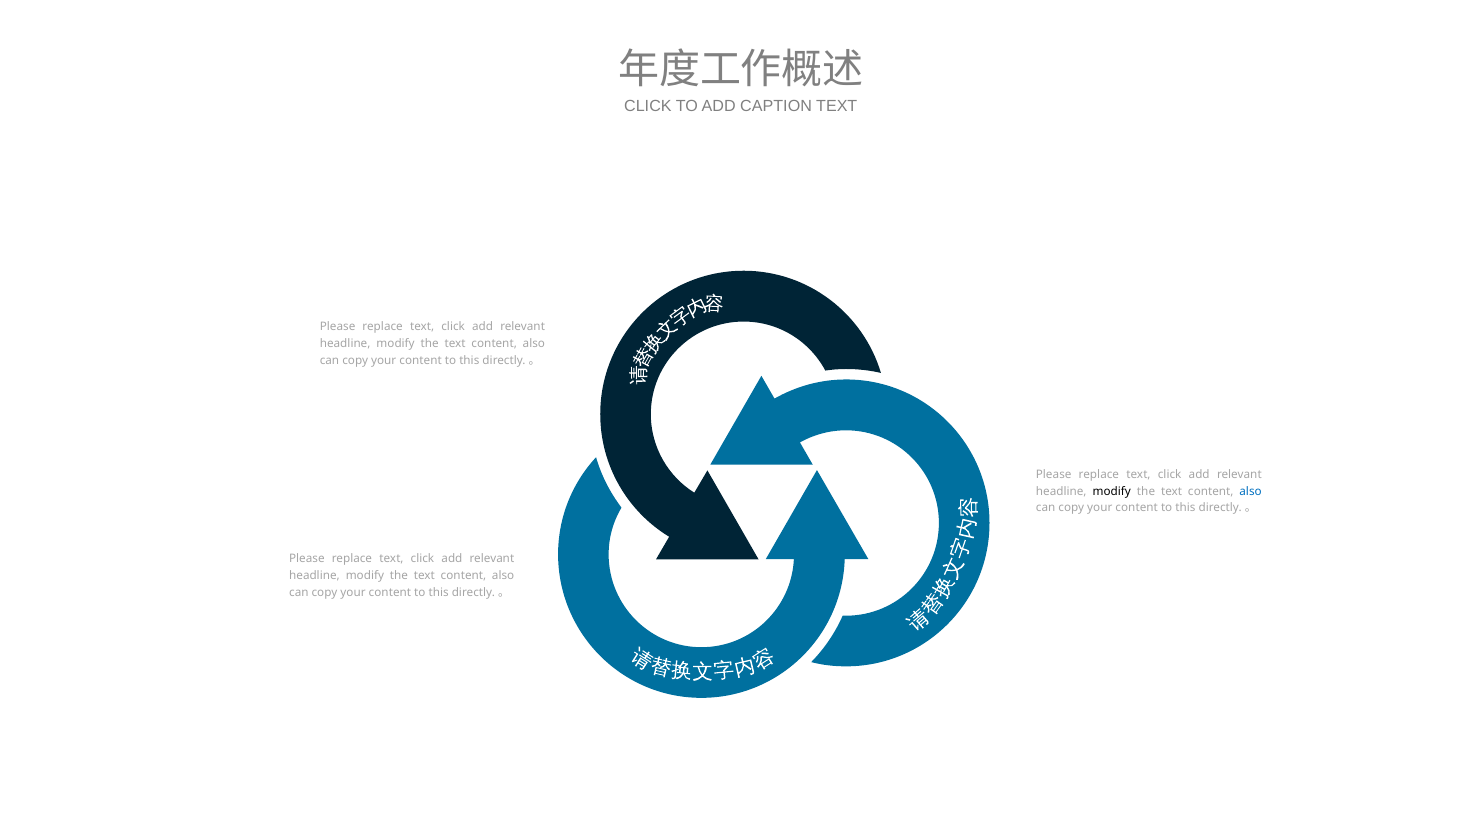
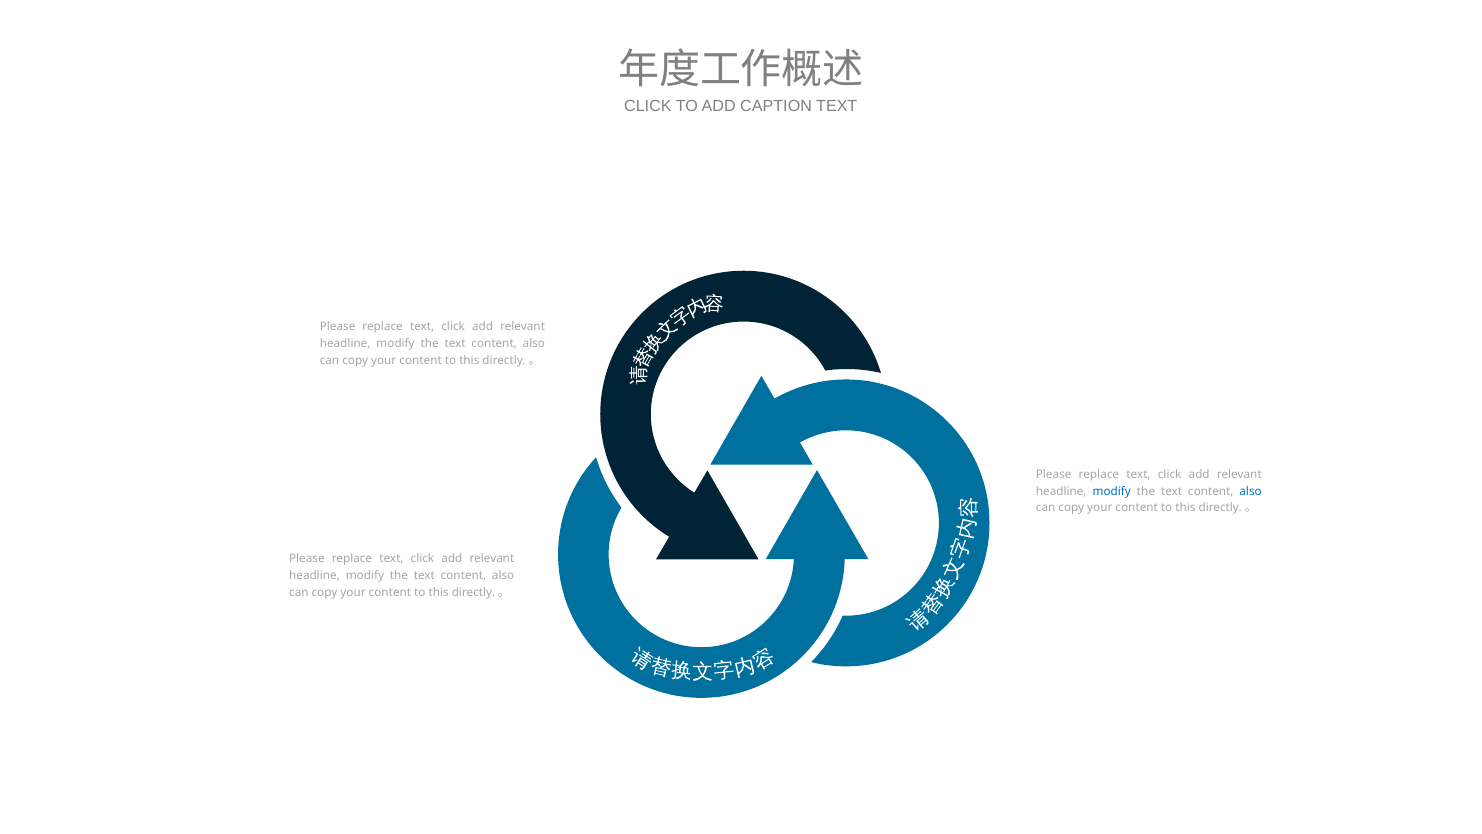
modify colour: black -> blue (1112, 491)
